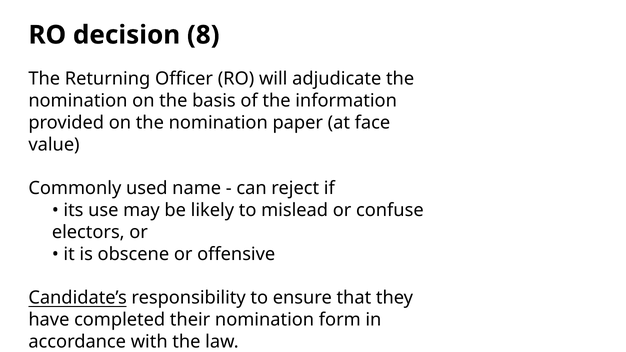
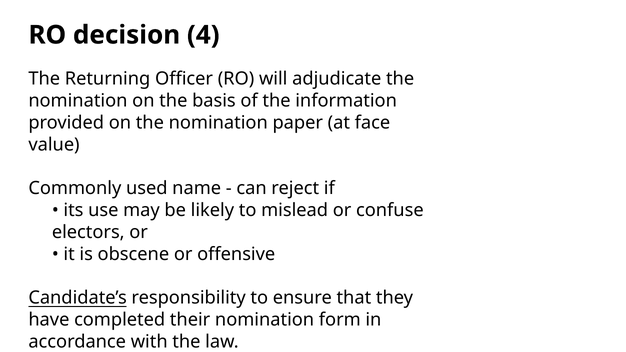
8: 8 -> 4 (203, 35)
